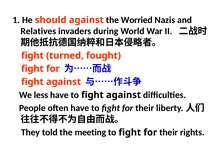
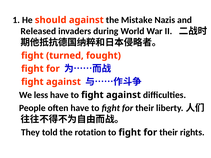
Worried: Worried -> Mistake (137, 20)
Relatives: Relatives -> Released (38, 31)
meeting: meeting -> rotation (90, 133)
